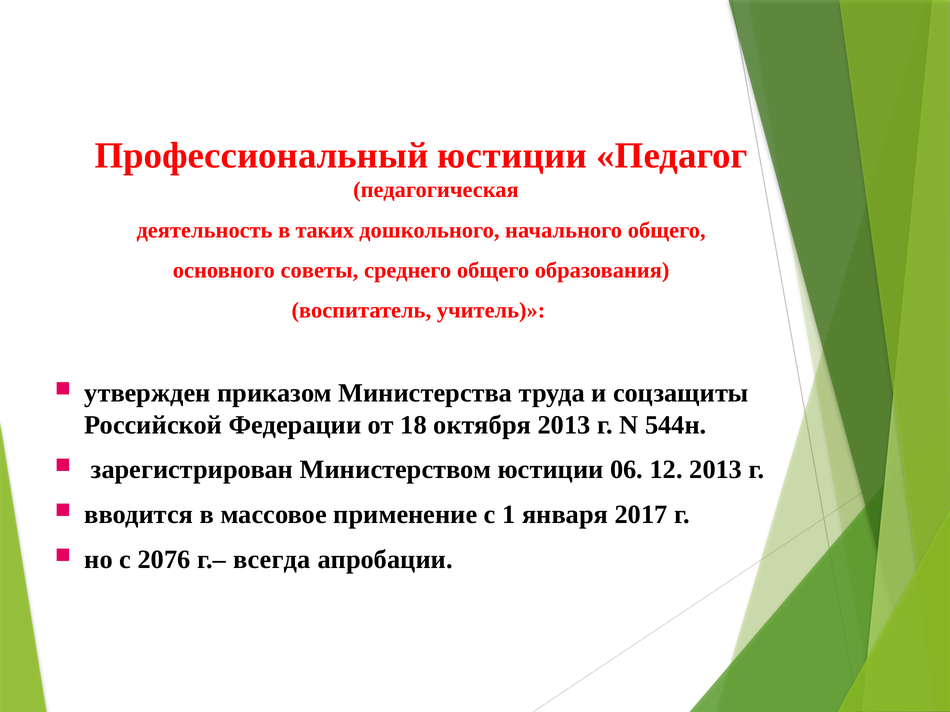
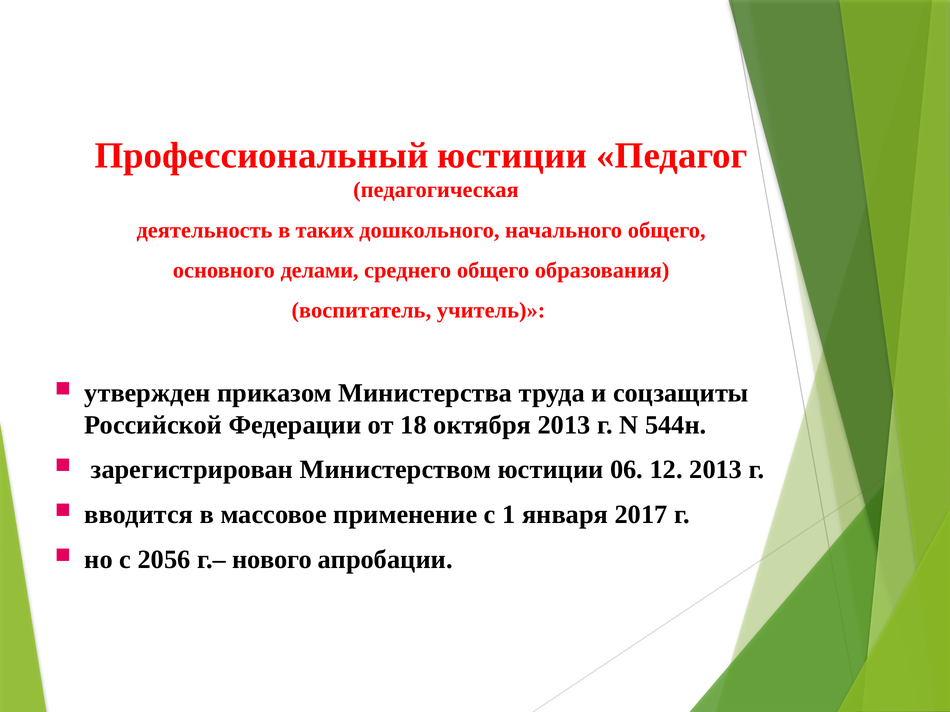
советы: советы -> делами (320, 270)
2076: 2076 -> 2056 (164, 560)
всегда: всегда -> нового (272, 560)
